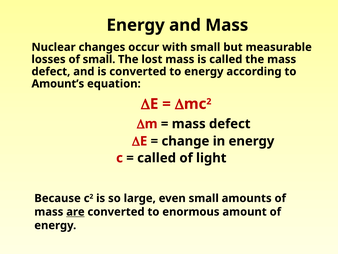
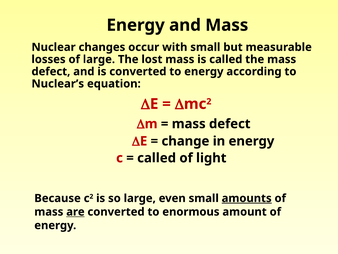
of small: small -> large (99, 59)
Amount’s: Amount’s -> Nuclear’s (58, 84)
amounts underline: none -> present (247, 198)
